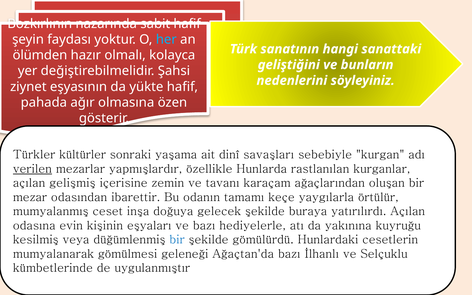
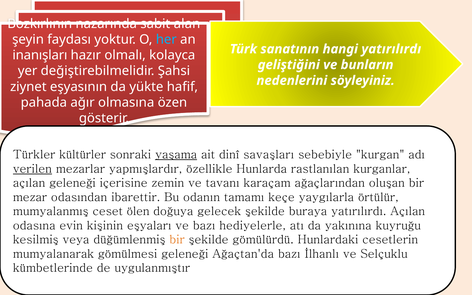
sabit hafif: hafif -> alan (187, 24)
hangi sanattaki: sanattaki -> yatırılırdı (391, 49)
ölümden: ölümden -> inanışları (40, 55)
yaşama underline: none -> present (176, 155)
açılan gelişmiş: gelişmiş -> geleneği (73, 183)
inşa: inşa -> ölen (138, 211)
bir colour: blue -> orange (177, 240)
